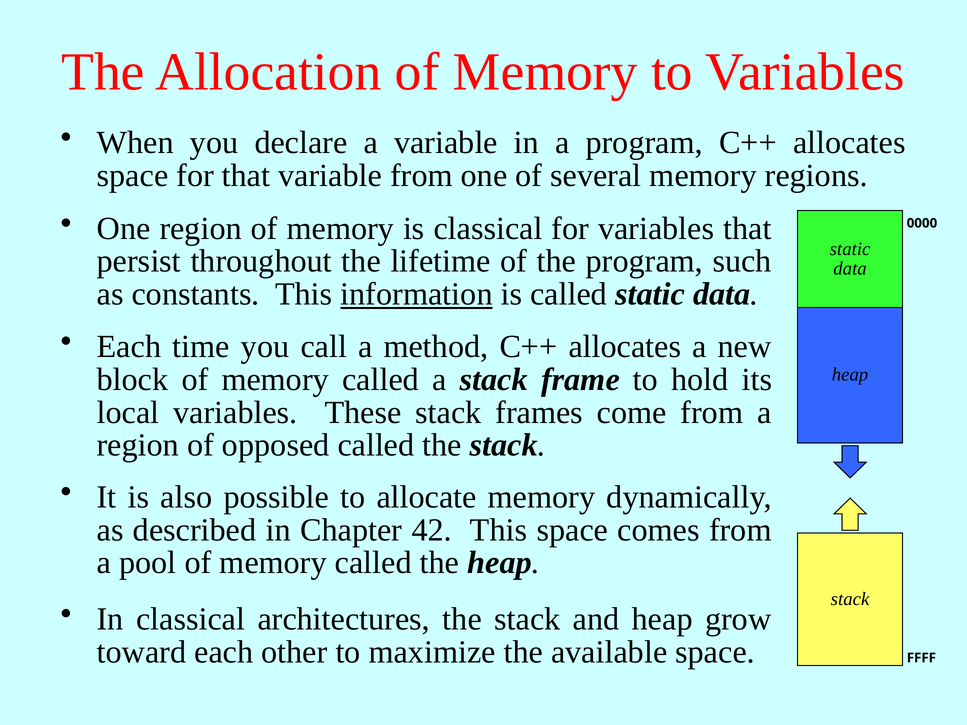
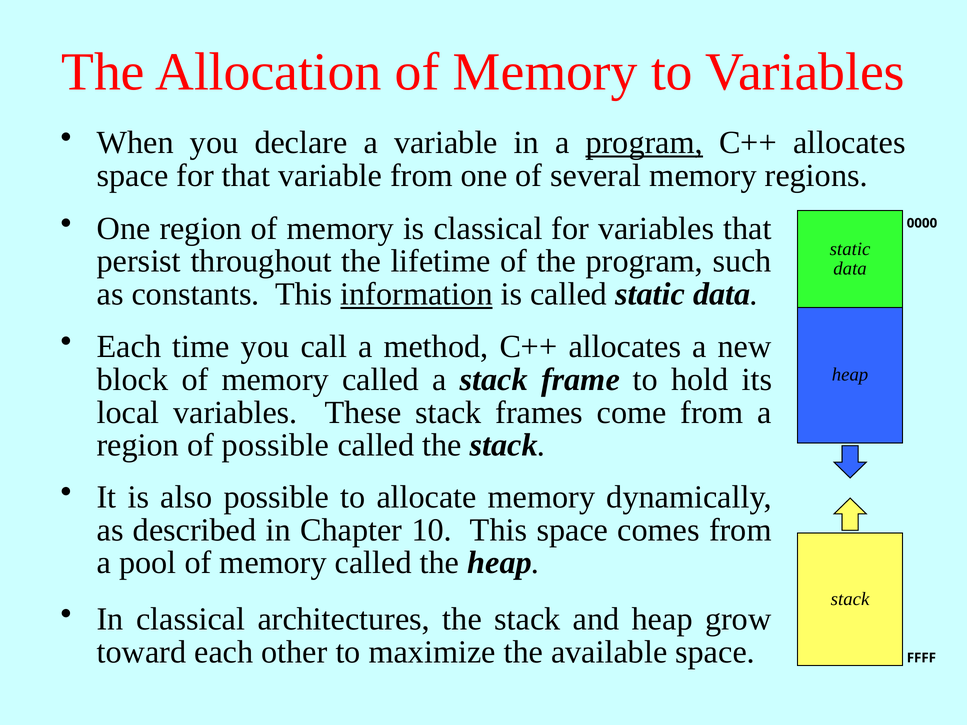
program underline: none -> present (644, 143)
of opposed: opposed -> possible (276, 445)
42: 42 -> 10 (432, 530)
